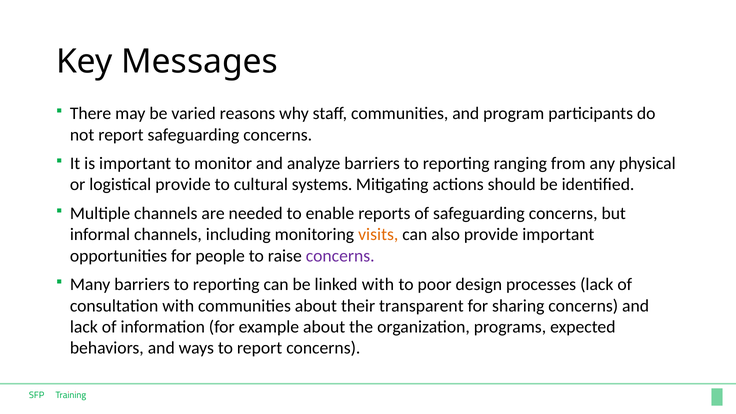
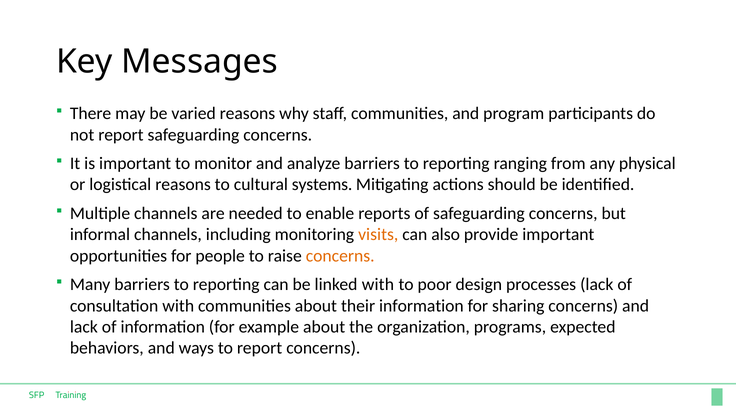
logistical provide: provide -> reasons (183, 185)
concerns colour: purple -> orange (340, 256)
their transparent: transparent -> information (421, 306)
